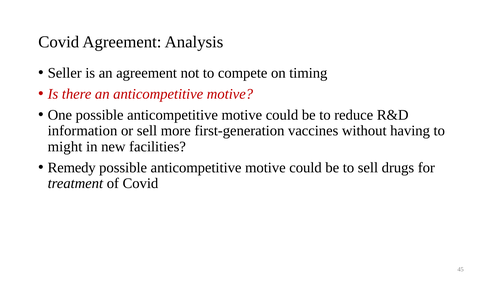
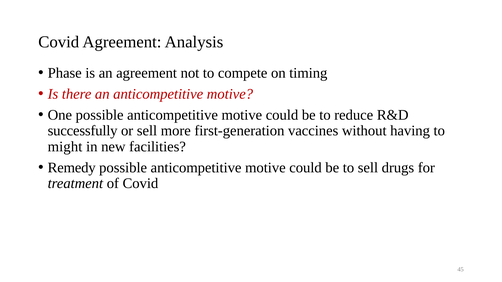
Seller: Seller -> Phase (65, 73)
information: information -> successfully (83, 131)
